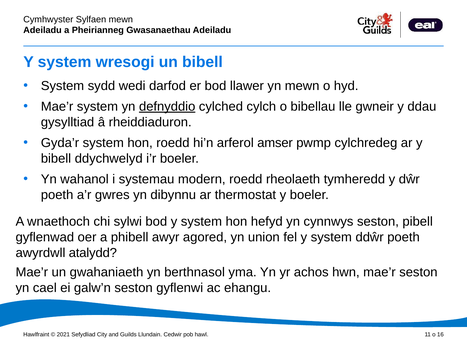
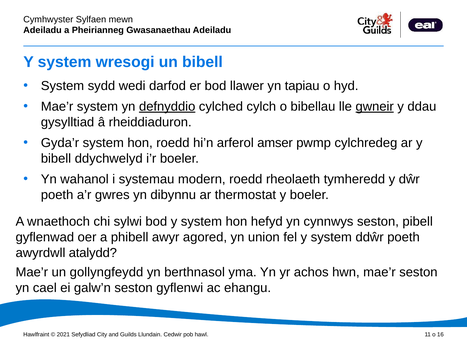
yn mewn: mewn -> tapiau (302, 86)
gwneir underline: none -> present (375, 107)
gwahaniaeth: gwahaniaeth -> gollyngfeydd (107, 272)
